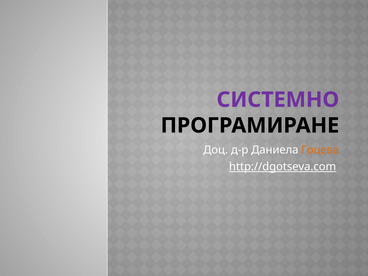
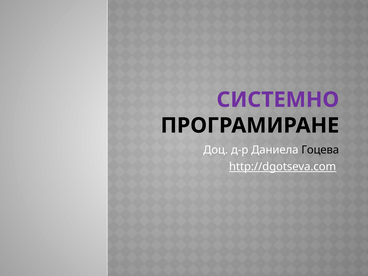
Гоцева colour: orange -> black (320, 150)
